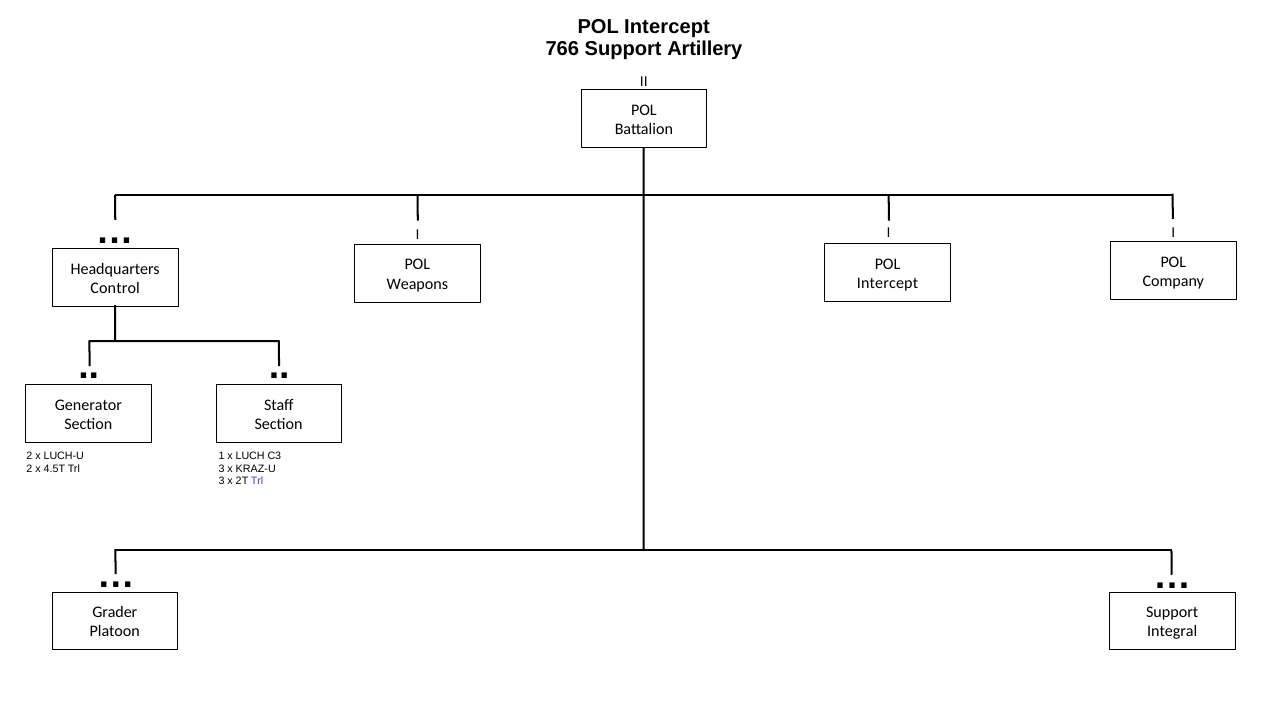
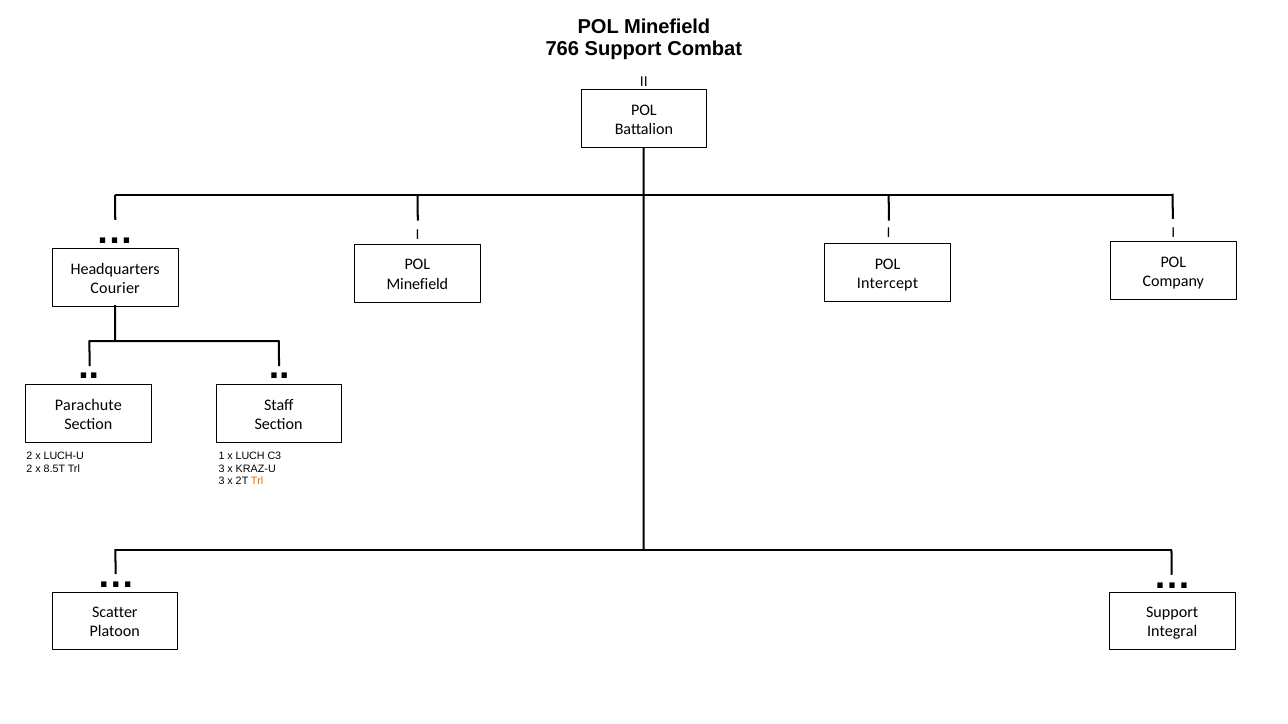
Intercept: Intercept -> Minefield (667, 27)
Artillery: Artillery -> Combat (705, 49)
Weapons: Weapons -> Minefield (417, 284)
Control: Control -> Courier (115, 288)
Generator: Generator -> Parachute (88, 405)
4.5T: 4.5T -> 8.5T (54, 469)
Trl colour: purple -> orange (257, 482)
Grader: Grader -> Scatter (115, 613)
